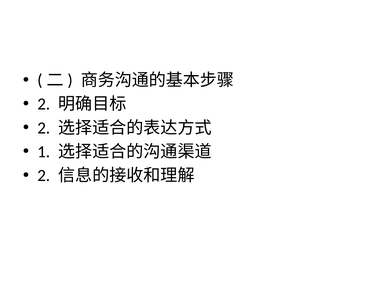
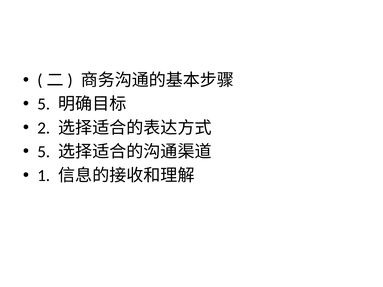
2: 2 -> 5 (44, 104)
1: 1 -> 5 (44, 152)
2: 2 -> 1 (44, 176)
